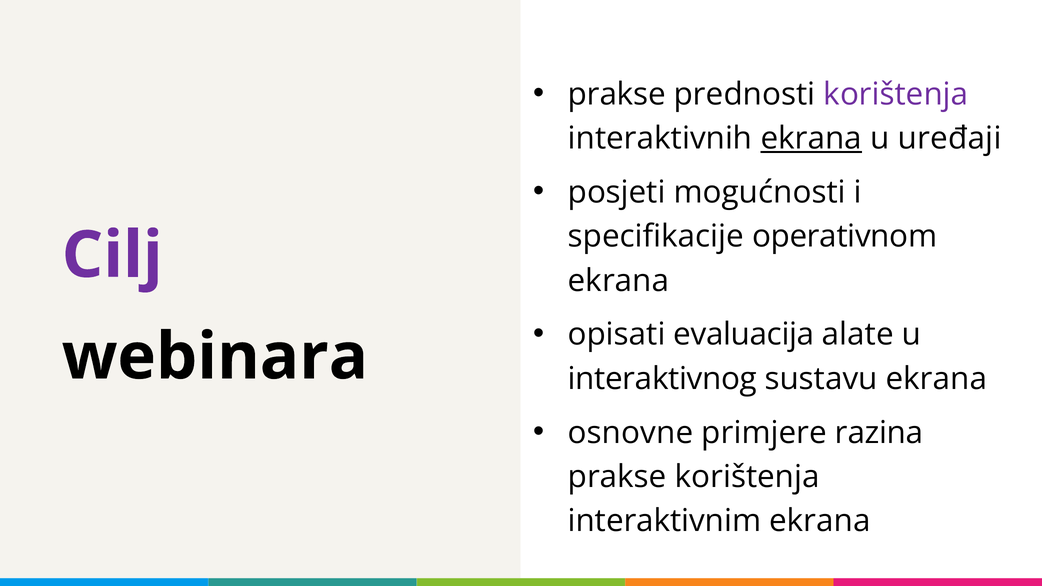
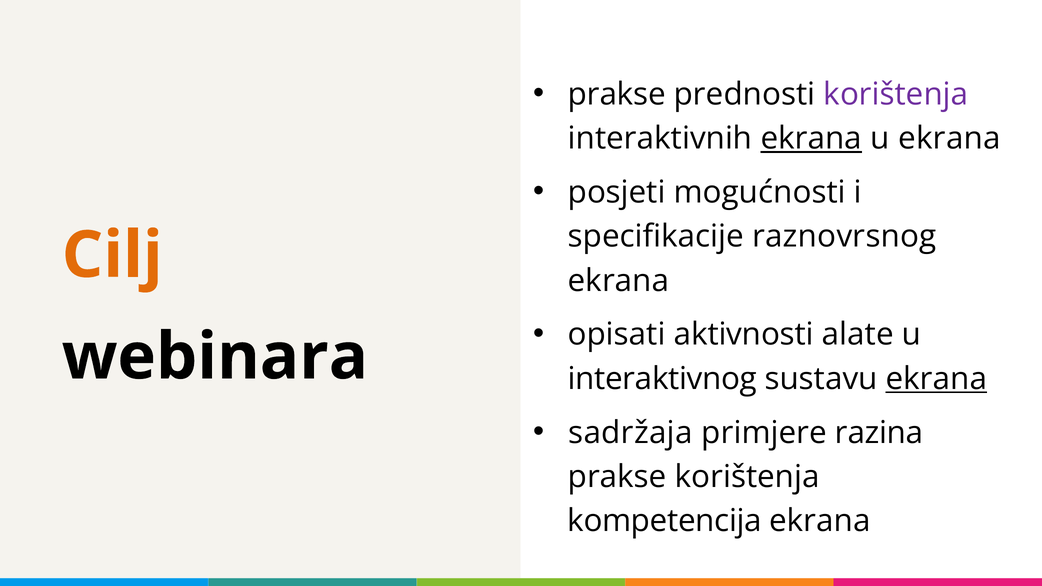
u uređaji: uređaji -> ekrana (949, 138)
operativnom: operativnom -> raznovrsnog (844, 236)
Cilj colour: purple -> orange (112, 255)
evaluacija: evaluacija -> aktivnosti (744, 335)
ekrana underline: none -> present (936, 379)
osnovne: osnovne -> sadržaja (630, 433)
interaktivnim: interaktivnim -> kompetencija (665, 521)
